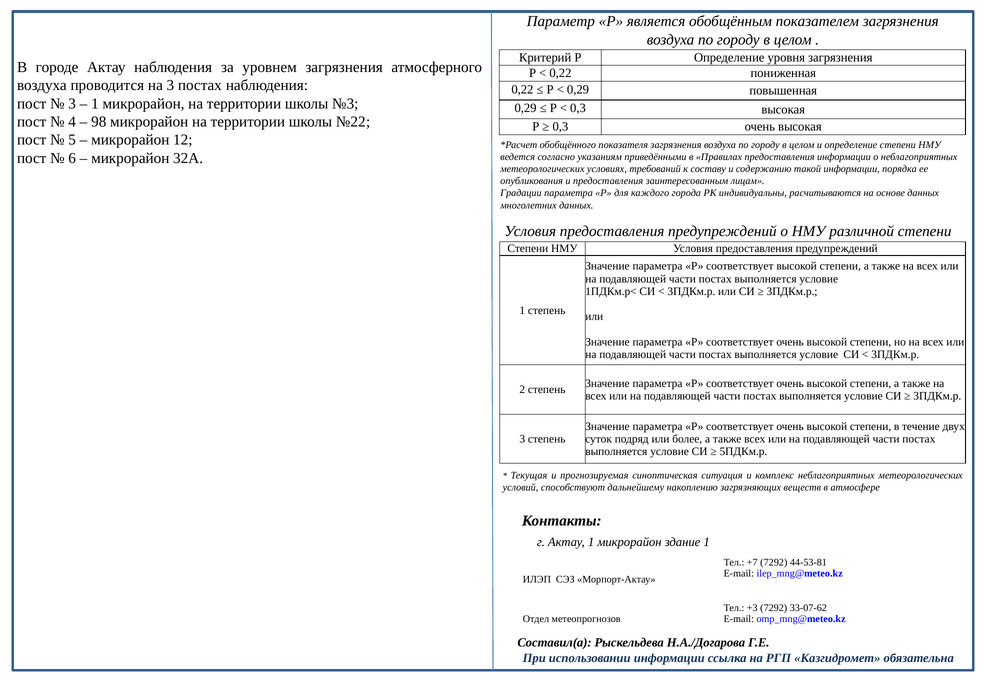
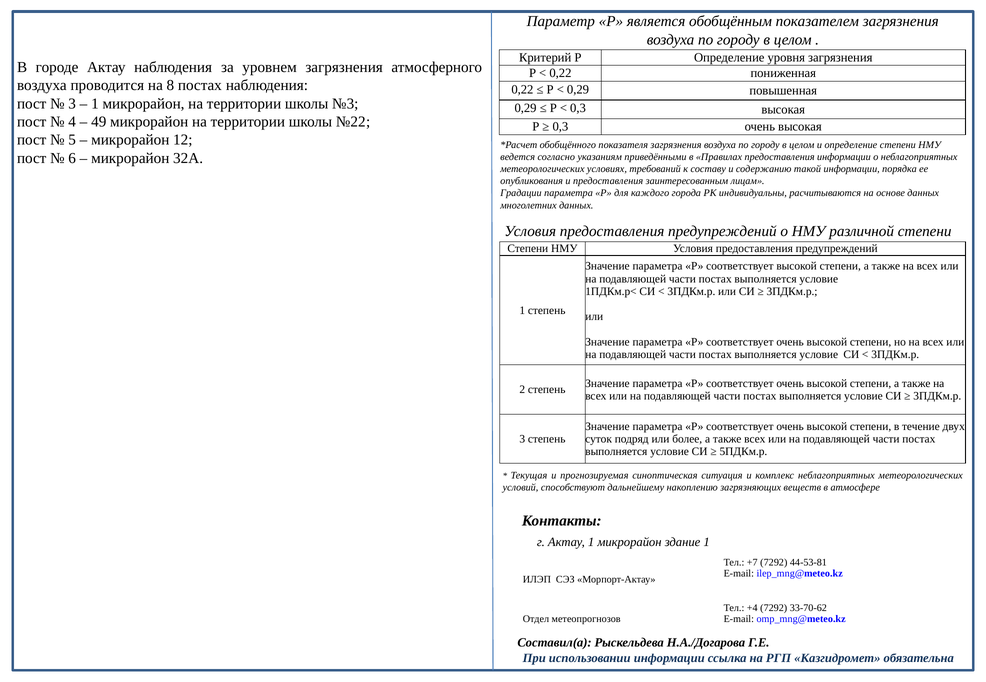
на 3: 3 -> 8 (170, 86)
98: 98 -> 49 (99, 122)
+3: +3 -> +4 (752, 608)
33-07-62: 33-07-62 -> 33-70-62 (808, 608)
